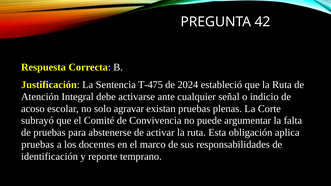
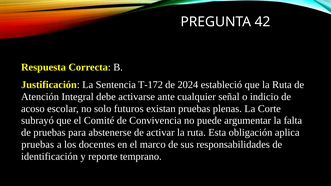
T-475: T-475 -> T-172 (150, 85)
agravar: agravar -> futuros (129, 109)
